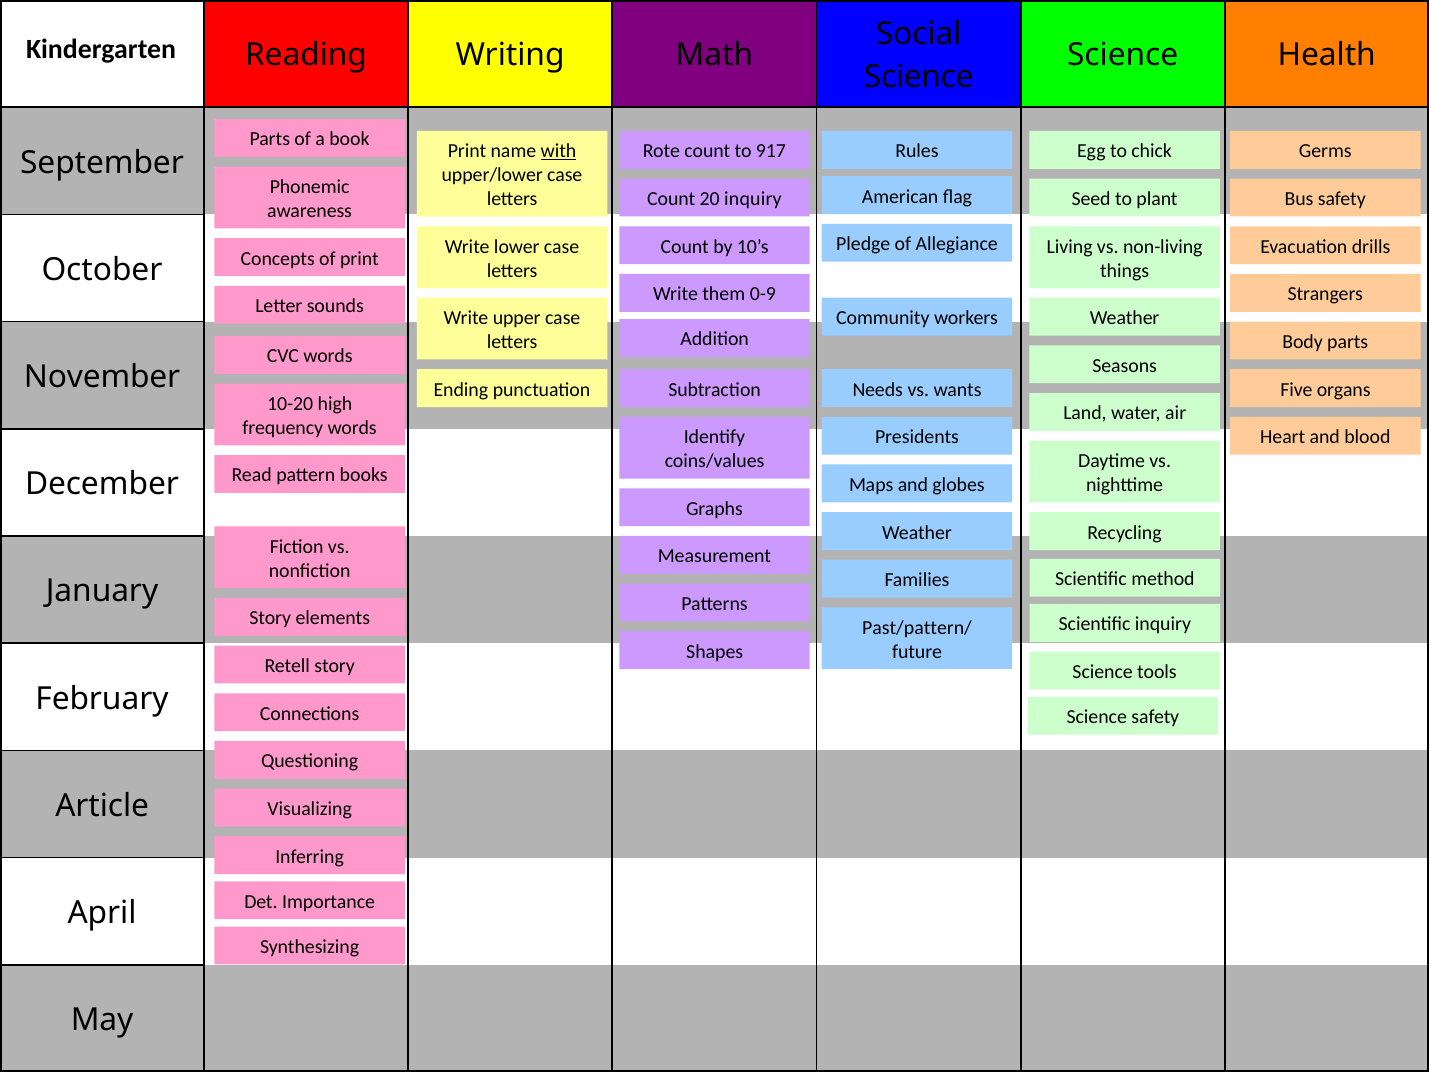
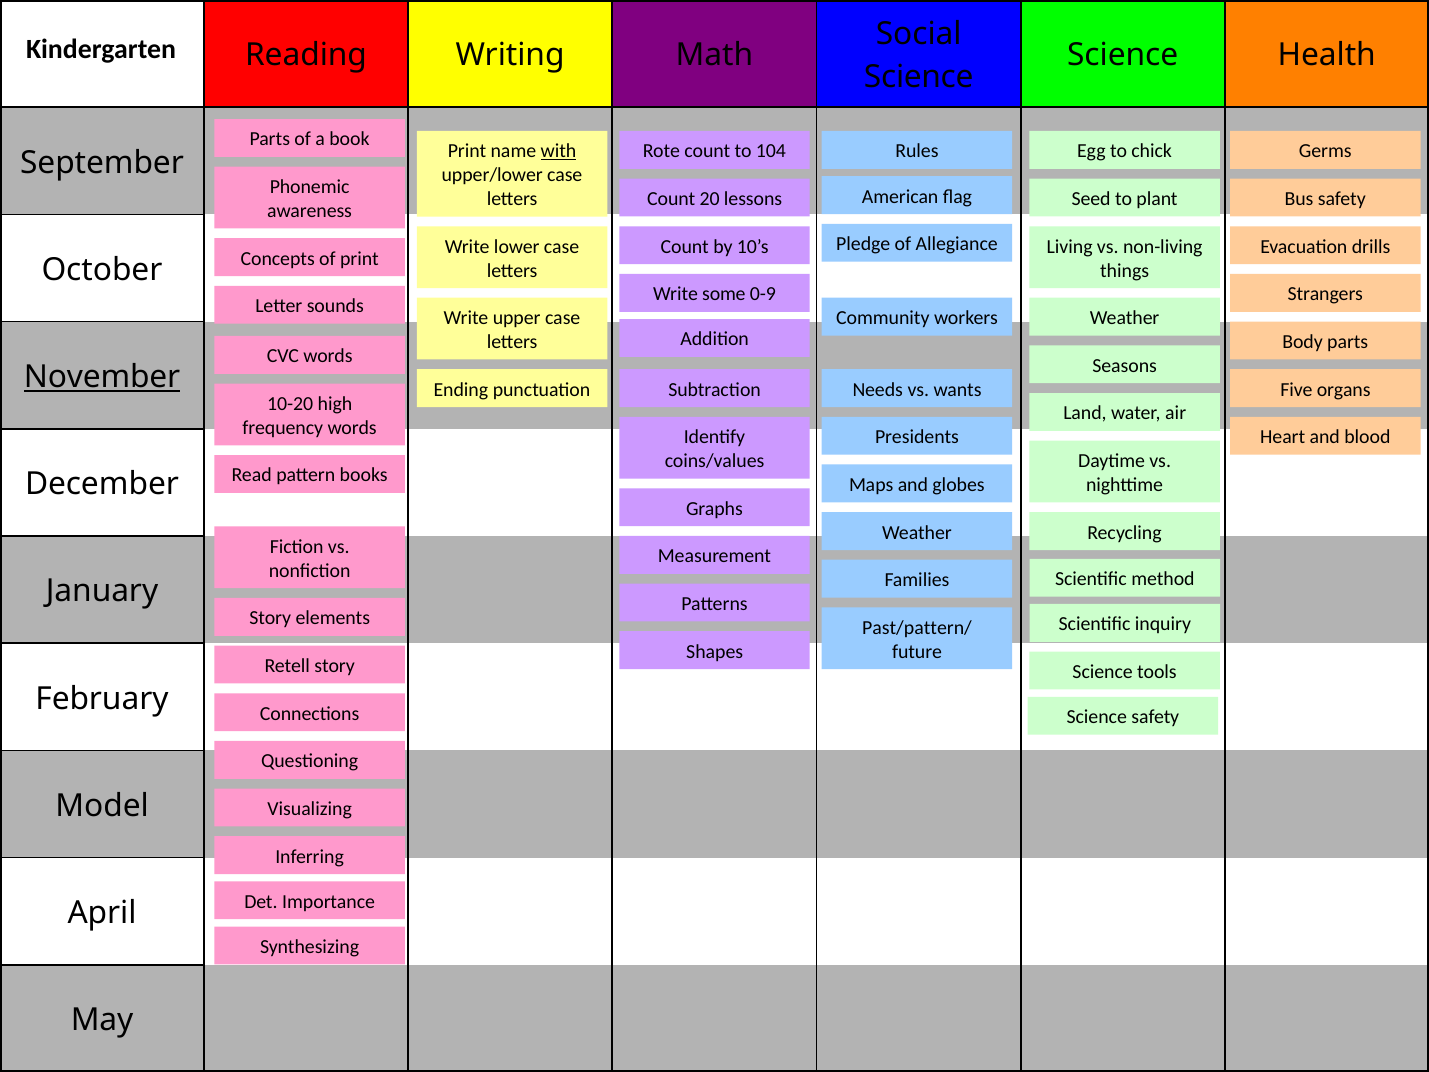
917: 917 -> 104 (771, 151)
20 inquiry: inquiry -> lessons (753, 199)
them: them -> some (724, 294)
November underline: none -> present (102, 377)
Article: Article -> Model (102, 806)
